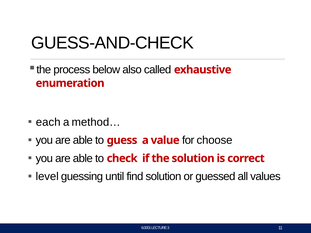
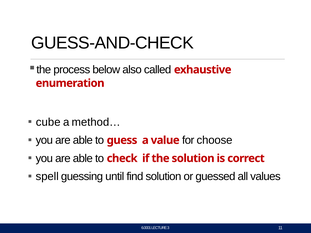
each: each -> cube (48, 122)
level: level -> spell (47, 177)
